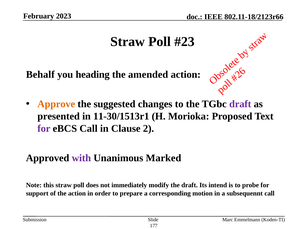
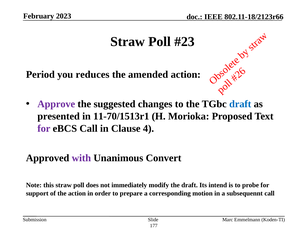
Behalf: Behalf -> Period (40, 74)
heading: heading -> reduces (93, 74)
Approve colour: orange -> purple (56, 104)
draft colour: purple -> blue (240, 104)
11-30/1513r1: 11-30/1513r1 -> 11-70/1513r1 (121, 116)
Clause 2: 2 -> 4 (149, 128)
Marked: Marked -> Convert (164, 158)
